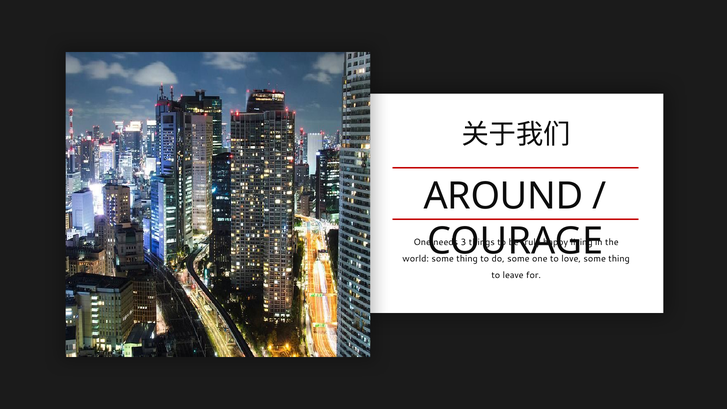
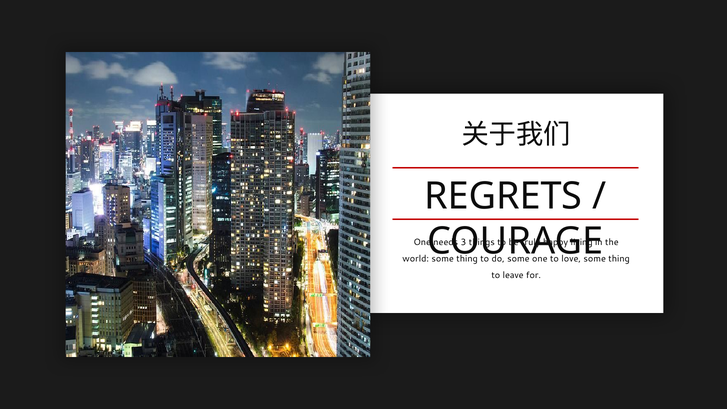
AROUND: AROUND -> REGRETS (503, 196)
